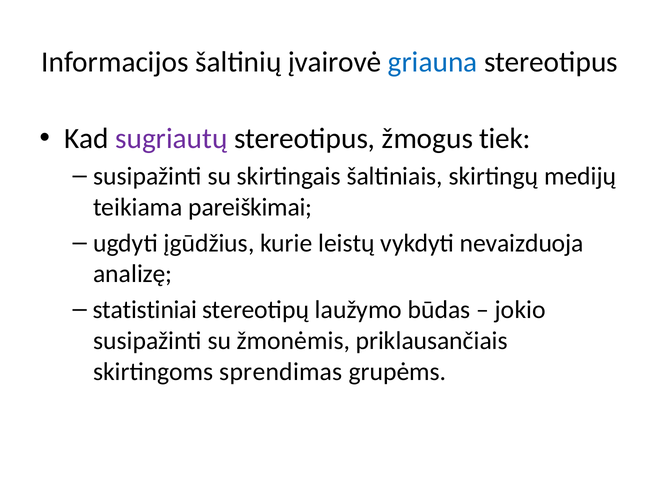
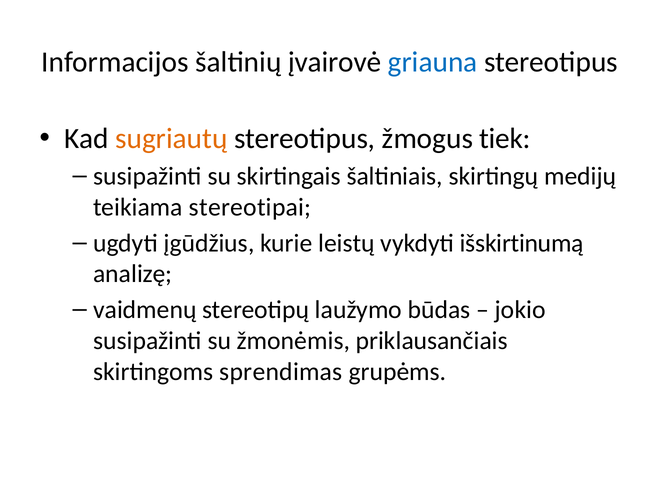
sugriautų colour: purple -> orange (171, 138)
pareiškimai: pareiškimai -> stereotipai (250, 207)
nevaizduoja: nevaizduoja -> išskirtinumą (522, 243)
statistiniai: statistiniai -> vaidmenų (145, 310)
